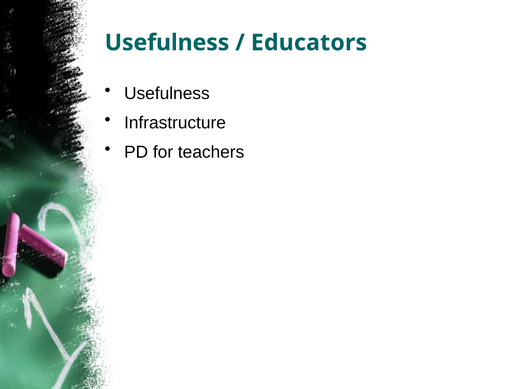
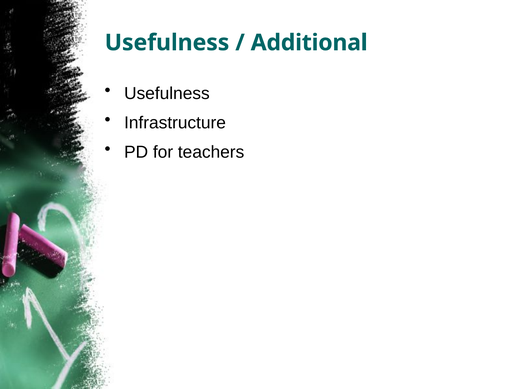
Educators: Educators -> Additional (309, 43)
